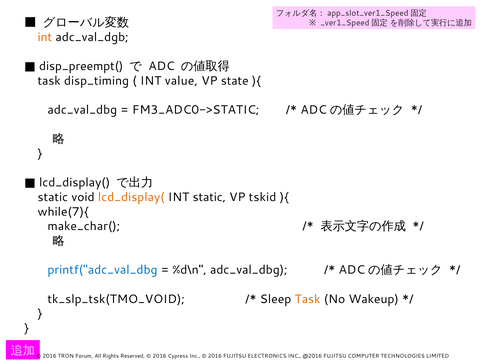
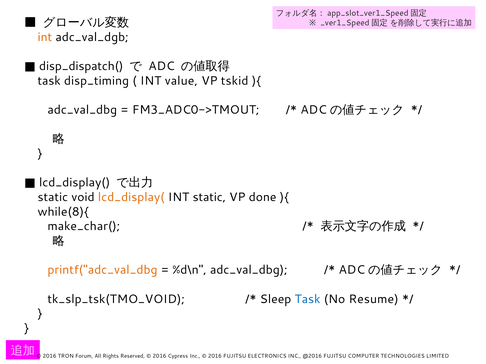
disp_preempt(: disp_preempt( -> disp_dispatch( (81, 66)
state: state -> tskid (235, 81)
FM3_ADC0->STATIC: FM3_ADC0->STATIC -> FM3_ADC0->TMOUT (196, 110)
tskid: tskid -> done (263, 197)
while(7){: while(7){ -> while(8){ (63, 212)
printf("adc_val_dbg colour: blue -> orange (103, 270)
Task colour: orange -> blue (308, 300)
Wakeup: Wakeup -> Resume (374, 300)
